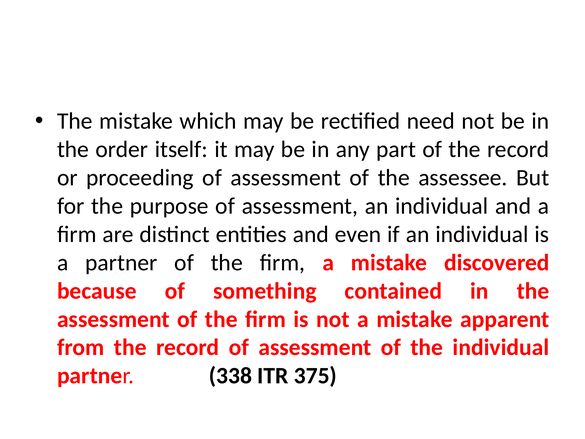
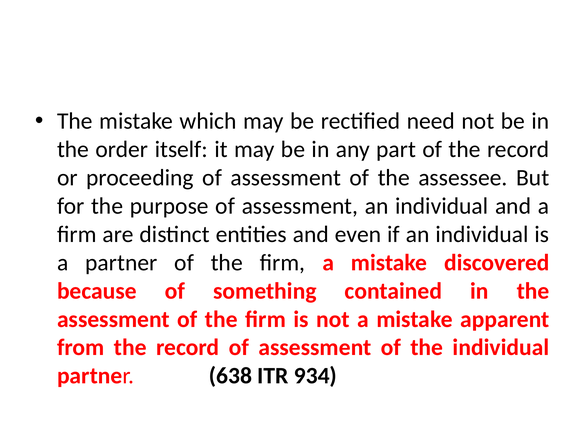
338: 338 -> 638 (230, 376)
375: 375 -> 934 (315, 376)
